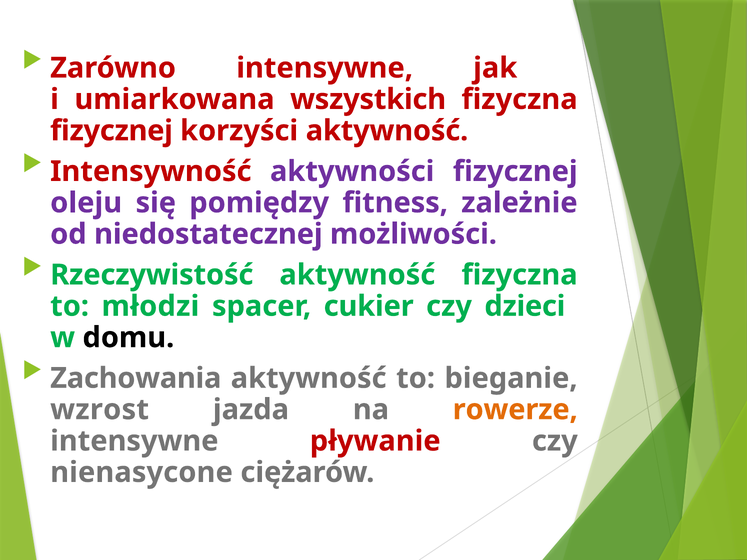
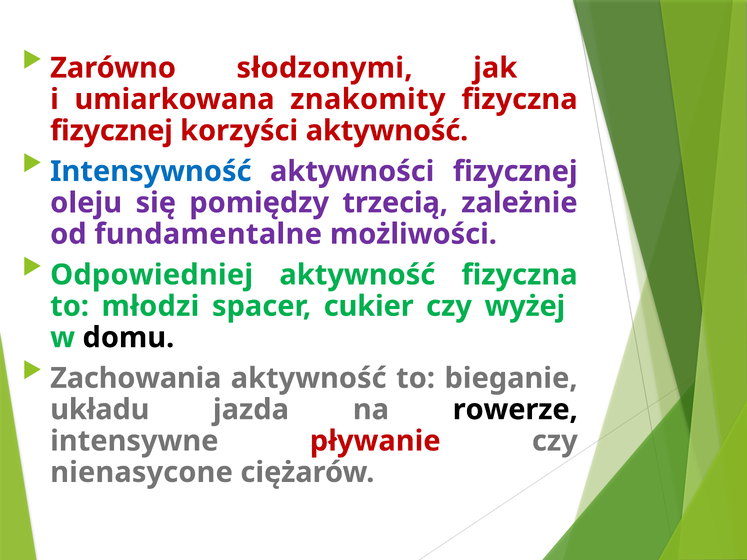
Zarówno intensywne: intensywne -> słodzonymi (324, 68)
wszystkich: wszystkich -> znakomity (368, 99)
Intensywność colour: red -> blue (151, 171)
fitness: fitness -> trzecią (395, 203)
niedostatecznej: niedostatecznej -> fundamentalne (208, 234)
Rzeczywistość: Rzeczywistość -> Odpowiedniej (152, 275)
dzieci: dzieci -> wyżej (525, 306)
wzrost: wzrost -> układu (100, 410)
rowerze colour: orange -> black (515, 410)
